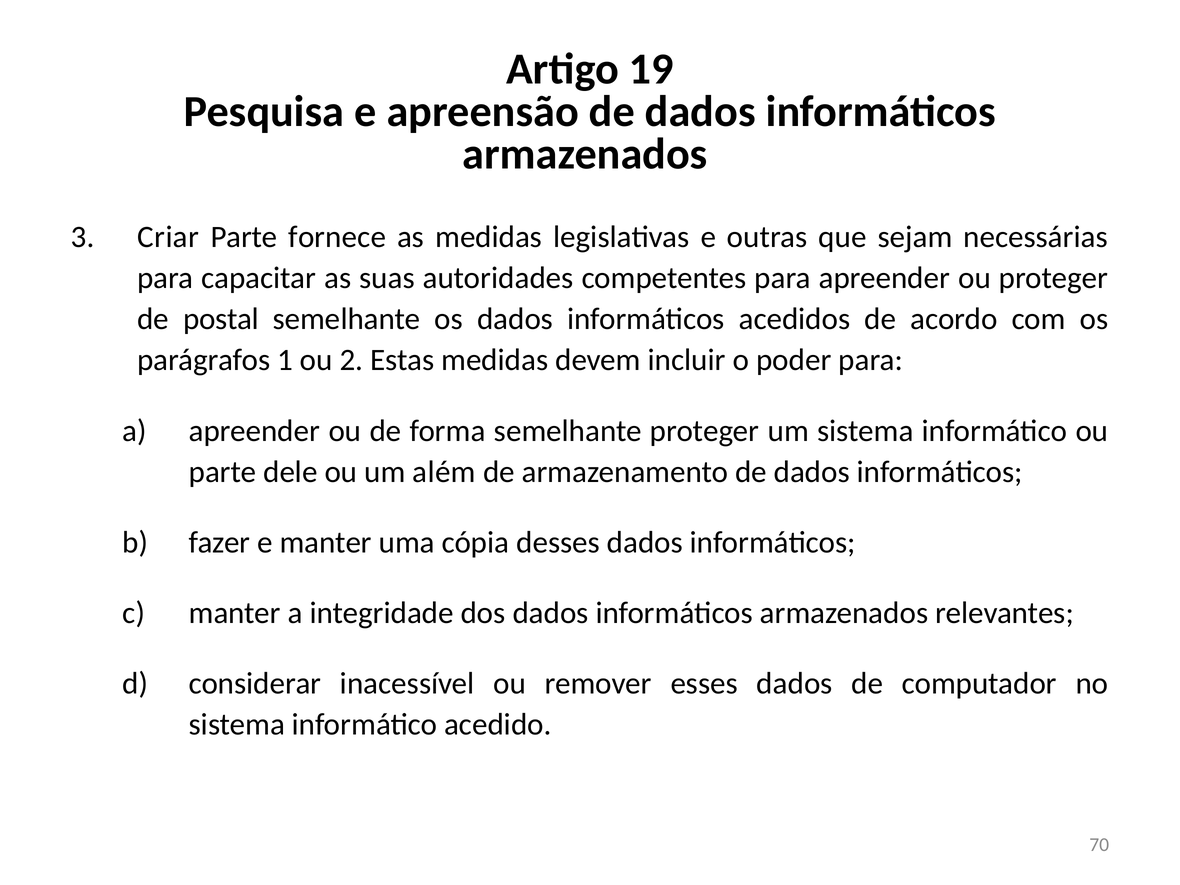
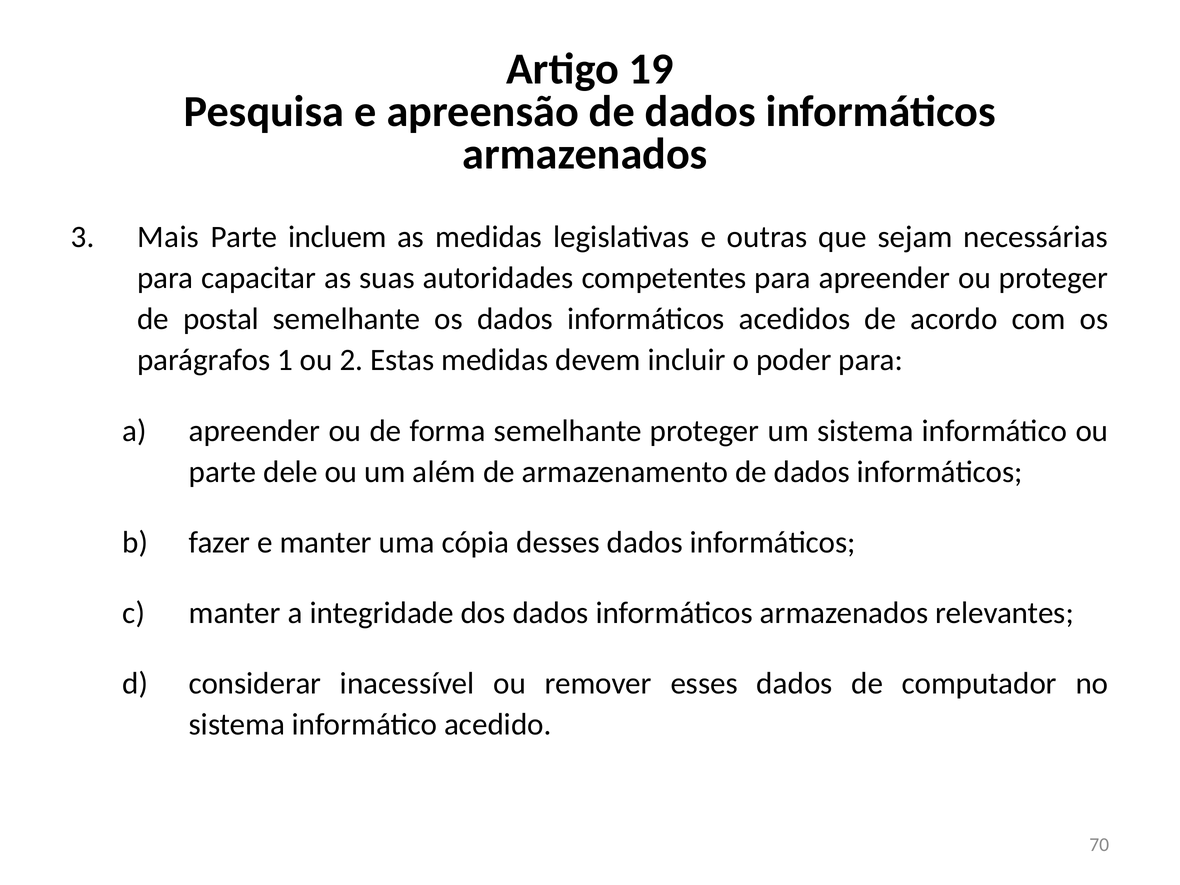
Criar: Criar -> Mais (168, 237)
fornece: fornece -> incluem (337, 237)
